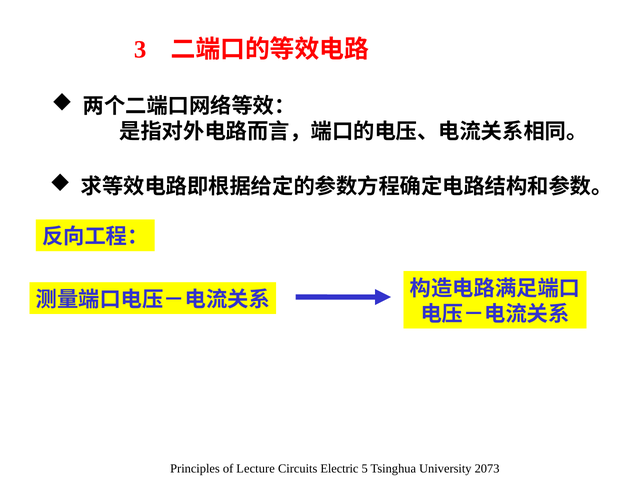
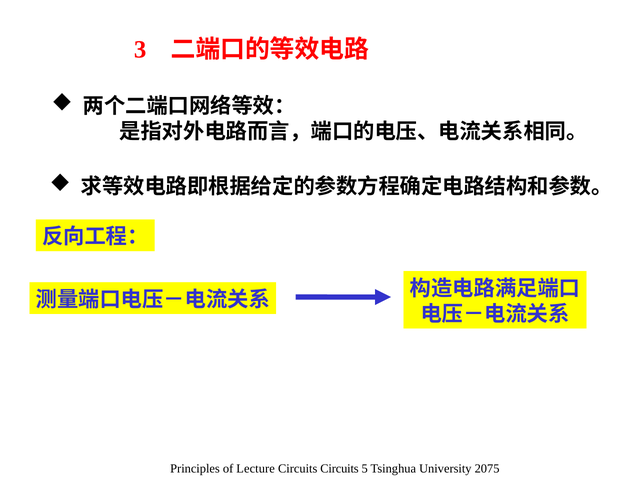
Circuits Electric: Electric -> Circuits (339, 468)
2073: 2073 -> 2075 (487, 468)
